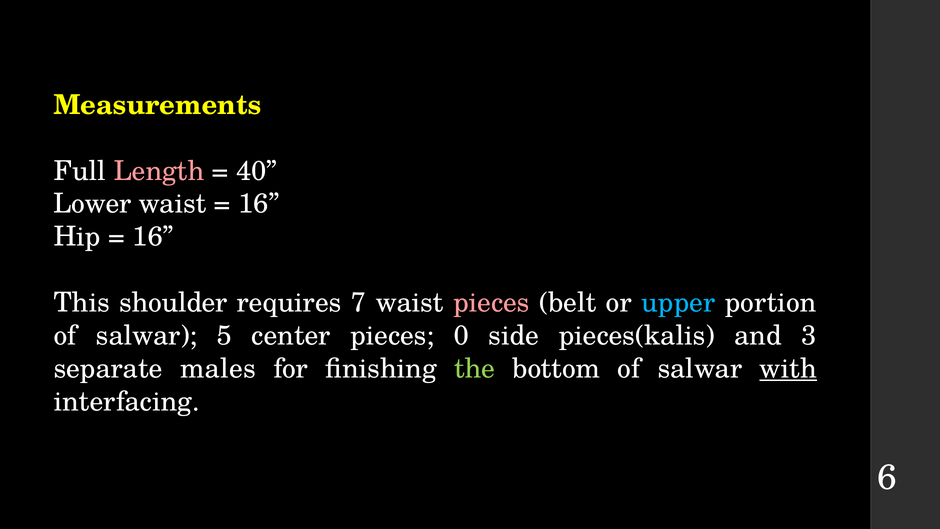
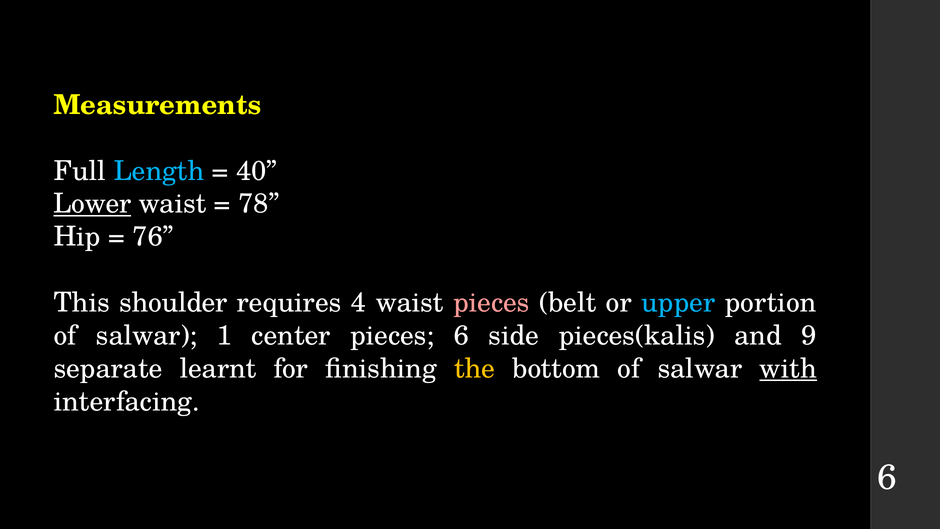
Length colour: pink -> light blue (159, 171)
Lower underline: none -> present (93, 204)
16: 16 -> 78 (259, 204)
16: 16 -> 76 (153, 237)
7: 7 -> 4 (359, 303)
5: 5 -> 1 (224, 336)
pieces 0: 0 -> 6 (461, 336)
3: 3 -> 9 (809, 336)
males: males -> learnt (218, 368)
the colour: light green -> yellow (475, 368)
